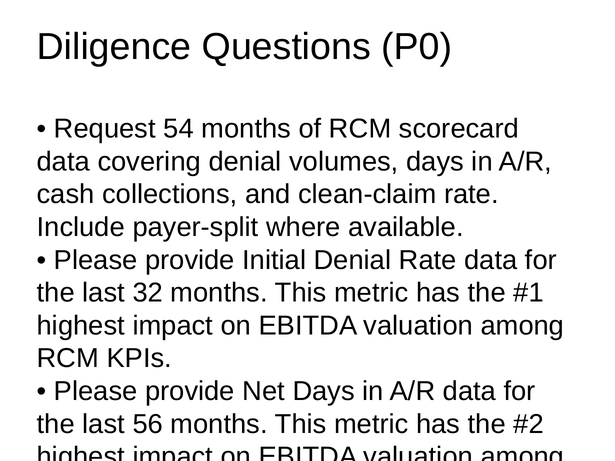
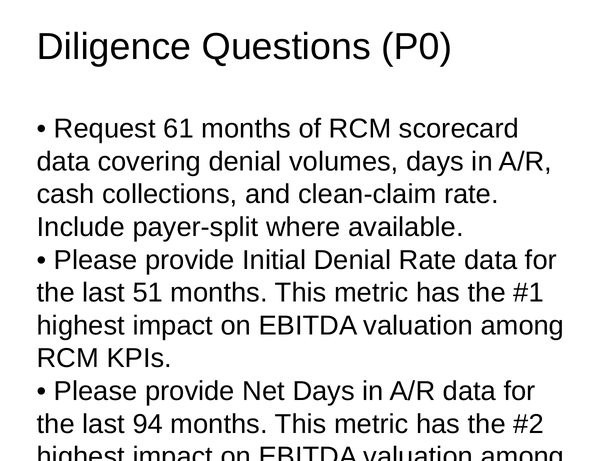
54: 54 -> 61 (179, 129)
32: 32 -> 51 (148, 293)
56: 56 -> 94 (148, 424)
